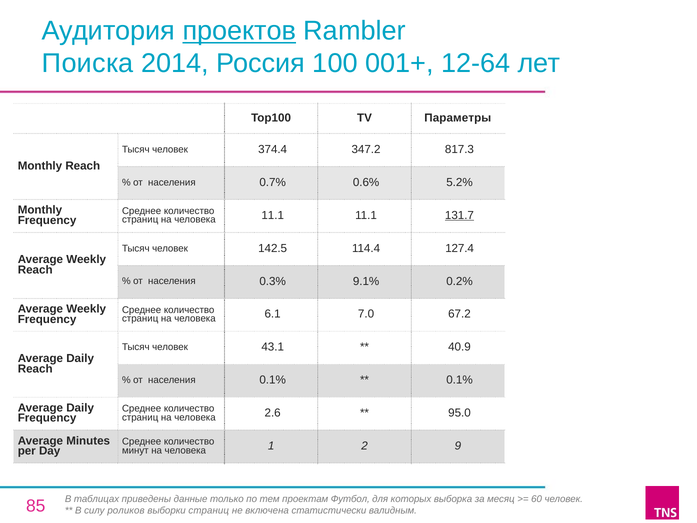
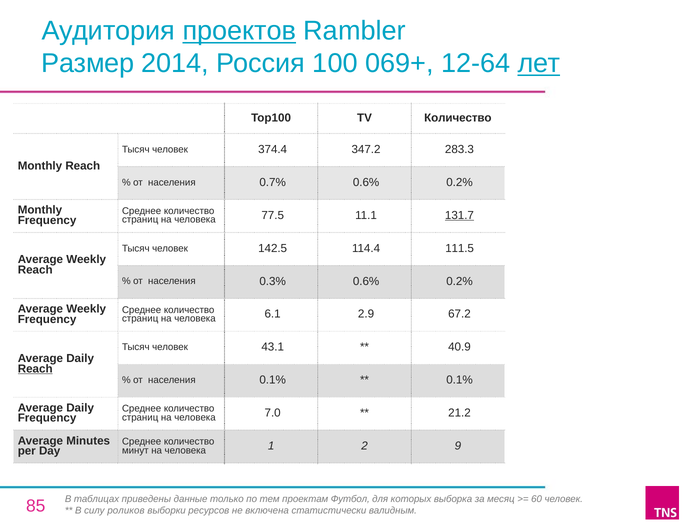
Поиска: Поиска -> Размер (88, 63)
001+: 001+ -> 069+ (399, 63)
лет underline: none -> present (539, 63)
TV Параметры: Параметры -> Количество (458, 118)
817.3: 817.3 -> 283.3 (459, 149)
0.7% 0.6% 5.2%: 5.2% -> 0.2% (460, 182)
человека 11.1: 11.1 -> 77.5 (273, 215)
127.4: 127.4 -> 111.5 (460, 248)
0.3% 9.1%: 9.1% -> 0.6% (366, 281)
7.0: 7.0 -> 2.9 (366, 314)
Reach underline: none -> present (35, 369)
2.6: 2.6 -> 7.0 (273, 413)
95.0: 95.0 -> 21.2 (460, 413)
выборки страниц: страниц -> ресурсов (209, 510)
